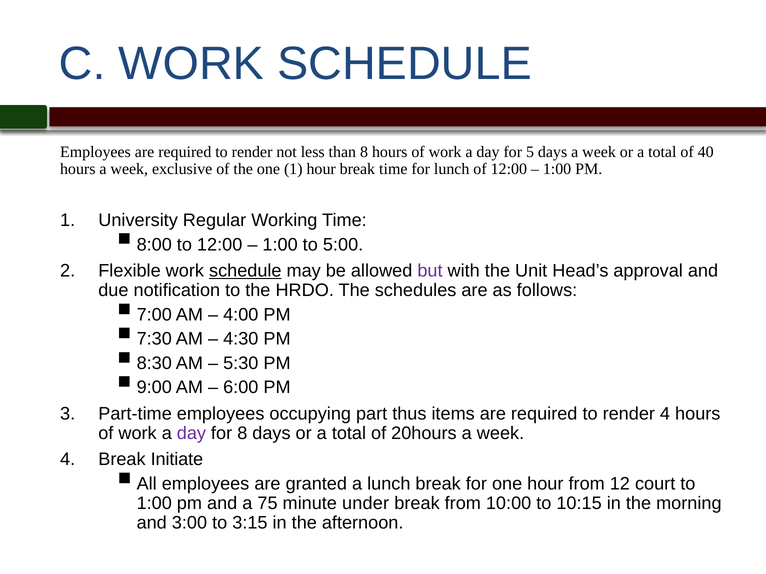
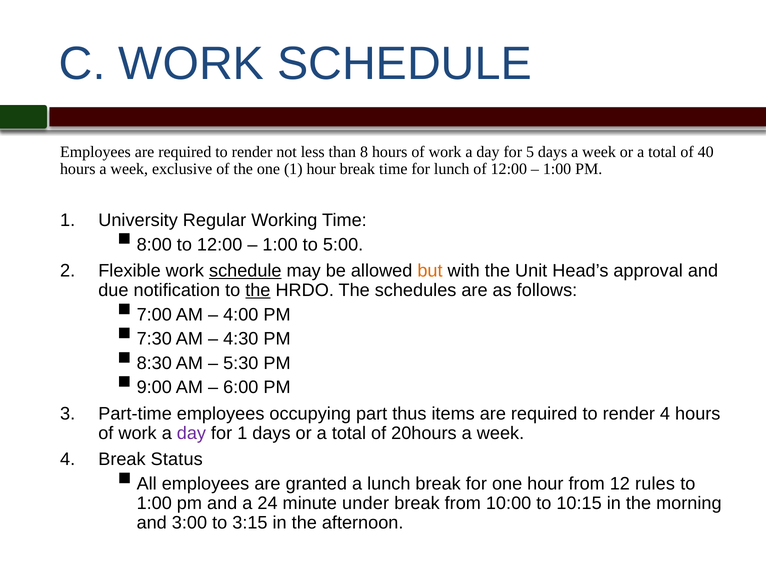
but colour: purple -> orange (430, 271)
the underline: none -> present (258, 291)
for 8: 8 -> 1 (242, 434)
Initiate: Initiate -> Status (177, 460)
court: court -> rules (655, 484)
75: 75 -> 24 (268, 504)
